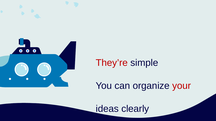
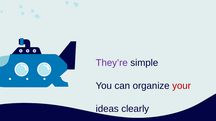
They’re colour: red -> purple (112, 63)
